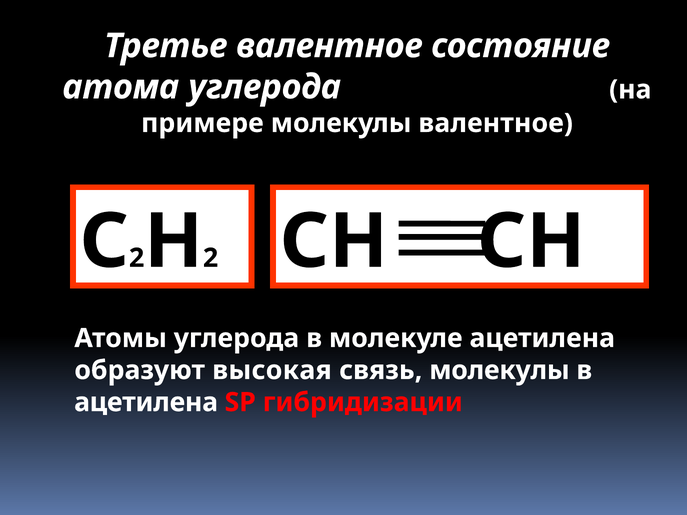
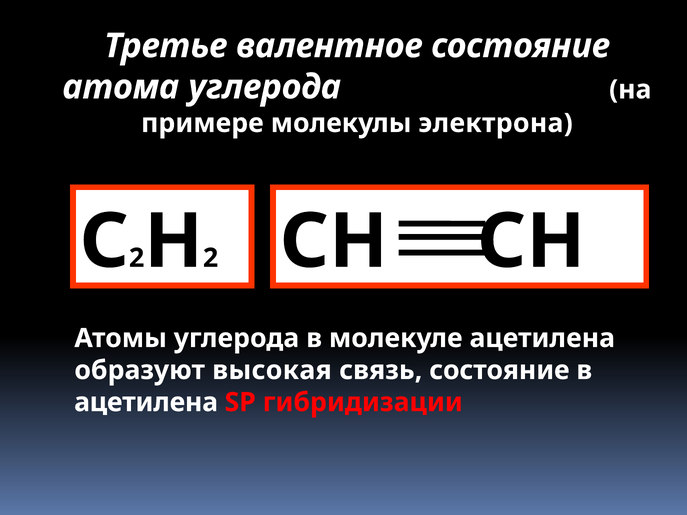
молекулы валентное: валентное -> электрона (496, 123)
связь молекулы: молекулы -> состояние (499, 370)
